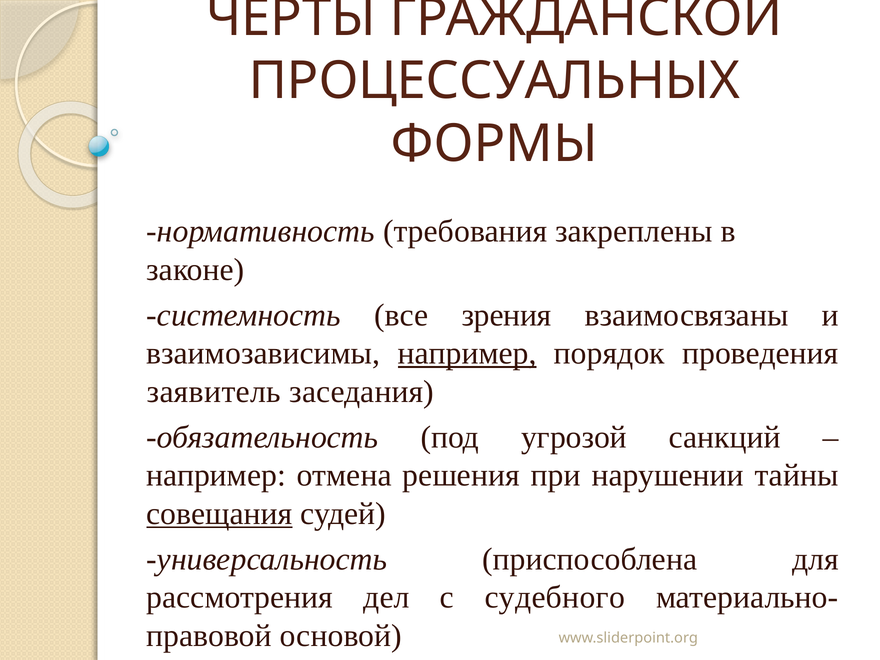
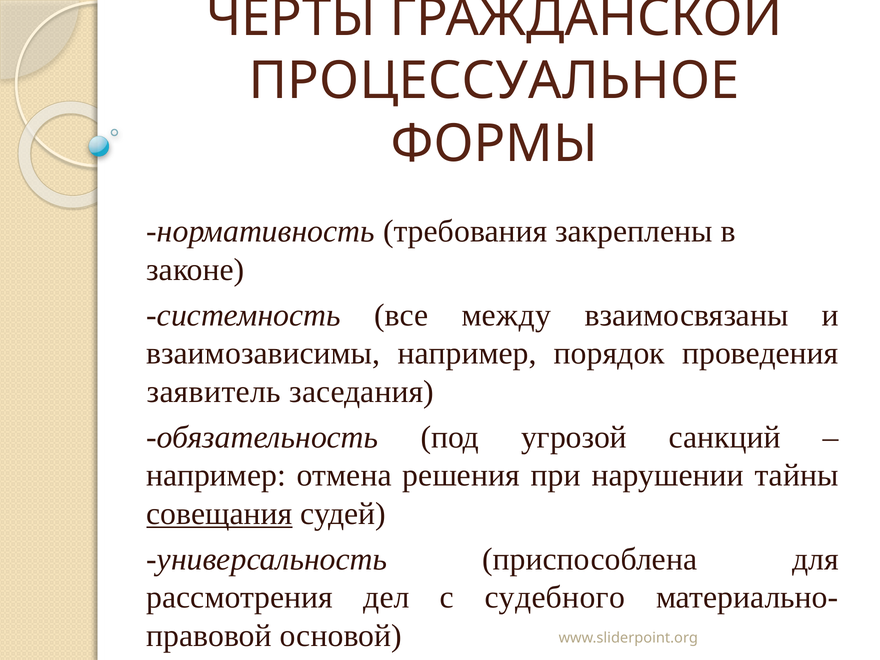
ПРОЦЕССУАЛЬНЫХ: ПРОЦЕССУАЛЬНЫХ -> ПРОЦЕССУАЛЬНОЕ (494, 81)
зрения: зрения -> между (506, 315)
например underline: present -> none (467, 353)
